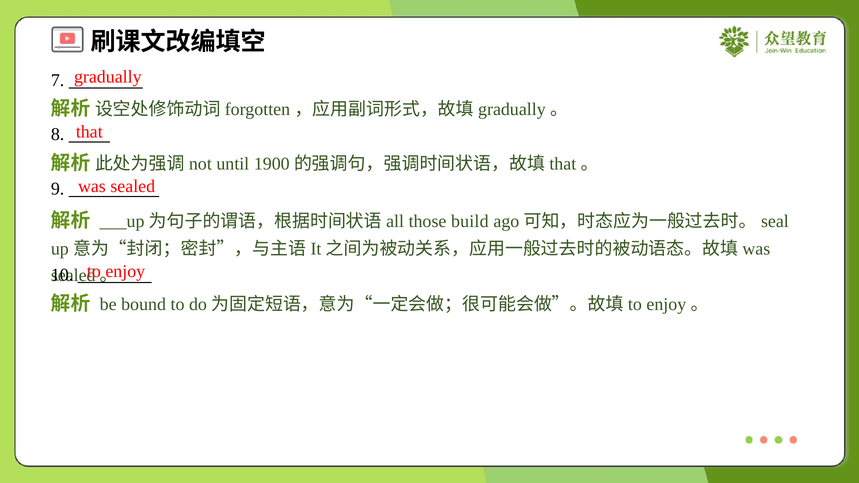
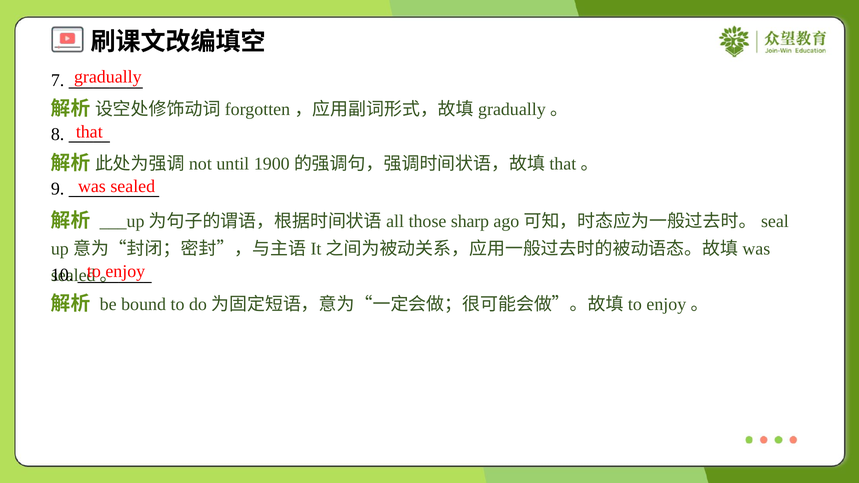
build: build -> sharp (470, 222)
